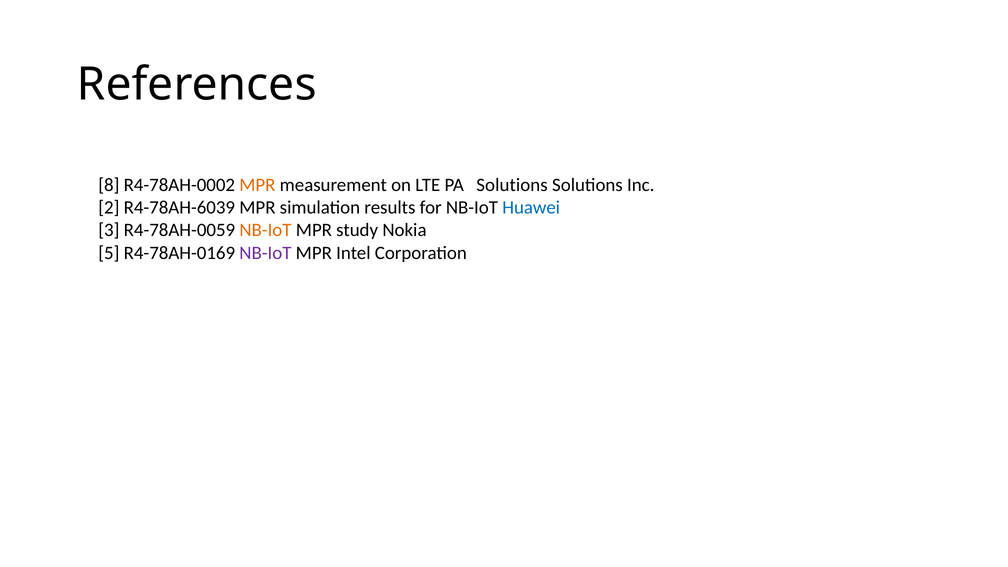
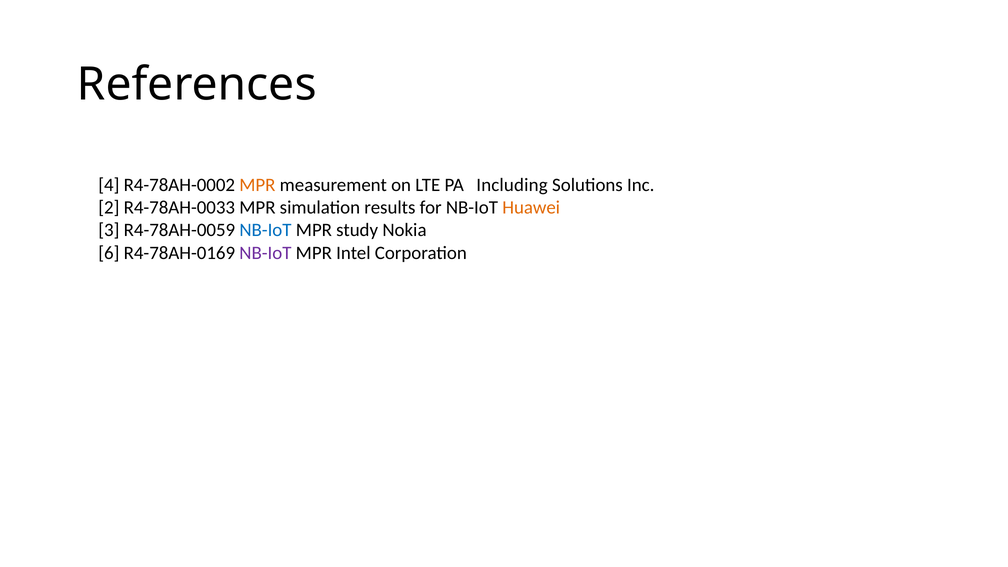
8: 8 -> 4 (109, 185)
PA Solutions: Solutions -> Including (512, 185)
R4-78AH-6039: R4-78AH-6039 -> R4-78AH-0033 (179, 207)
Huawei colour: blue -> orange (531, 207)
NB-IoT colour: orange -> blue (265, 230)
5: 5 -> 6 (109, 253)
